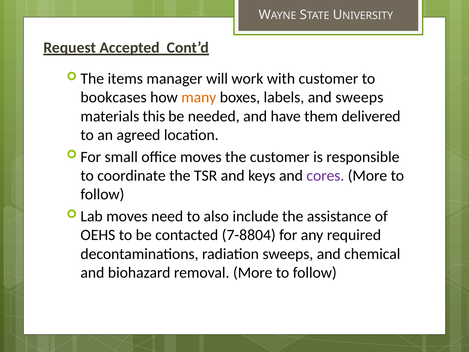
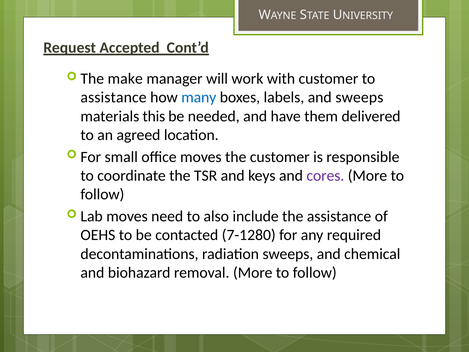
items: items -> make (125, 79)
bookcases: bookcases -> assistance (114, 97)
many colour: orange -> blue (199, 97)
7-8804: 7-8804 -> 7-1280 (249, 235)
